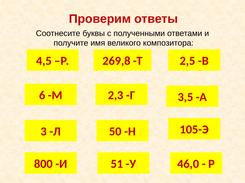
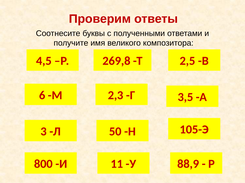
51: 51 -> 11 (117, 165)
46,0: 46,0 -> 88,9 (188, 165)
